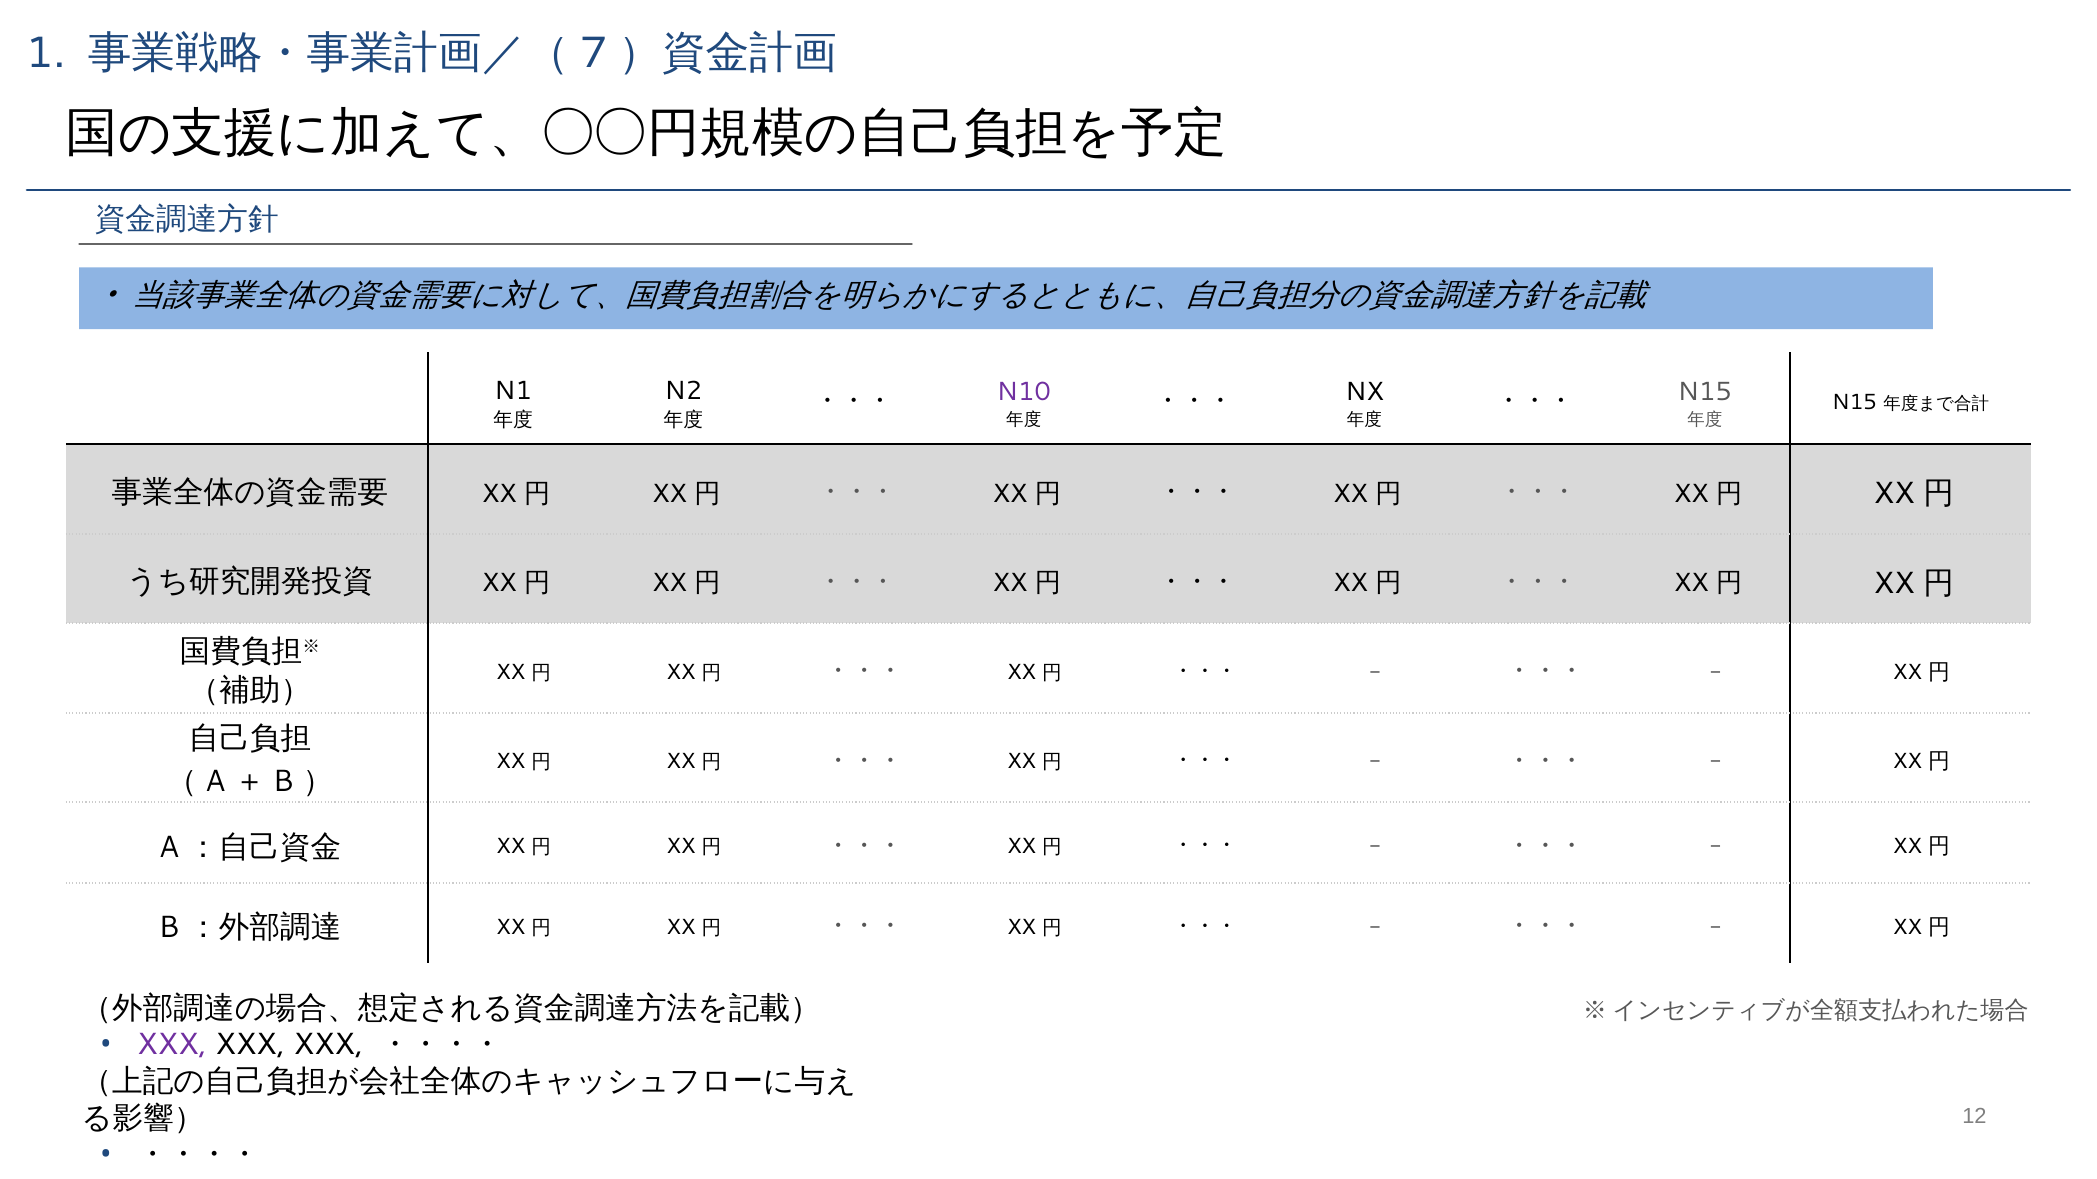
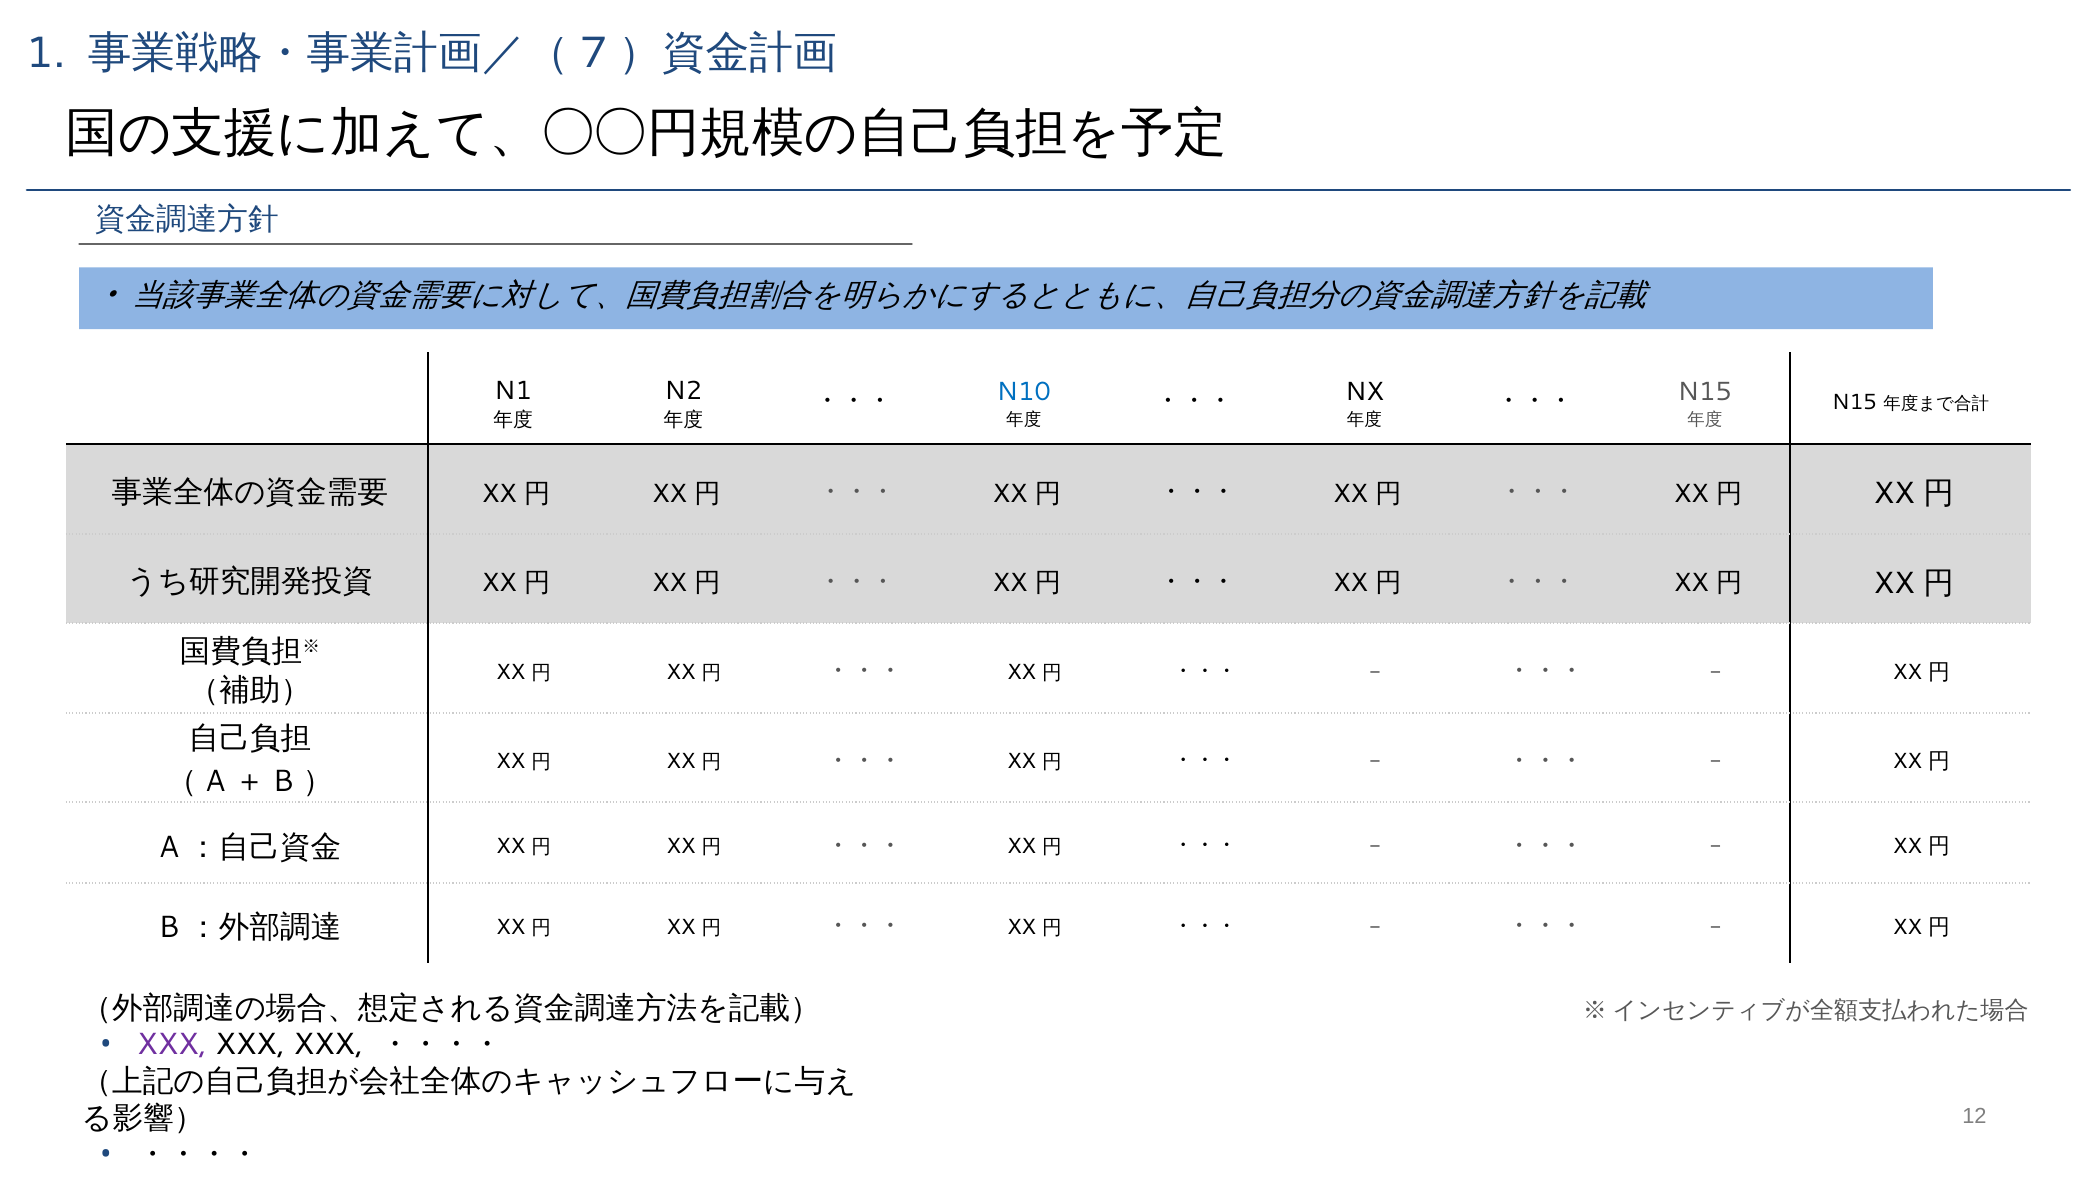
N10 colour: purple -> blue (1024, 392)
